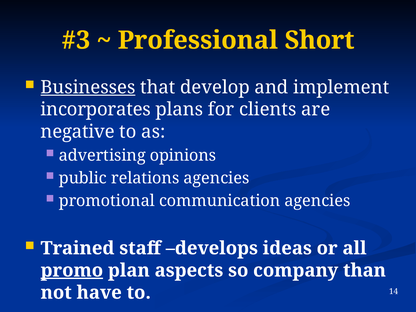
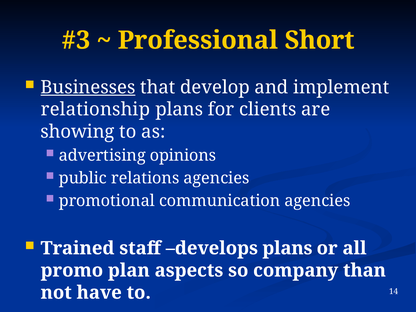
incorporates: incorporates -> relationship (96, 109)
negative: negative -> showing (78, 132)
develops ideas: ideas -> plans (287, 248)
promo underline: present -> none (72, 270)
